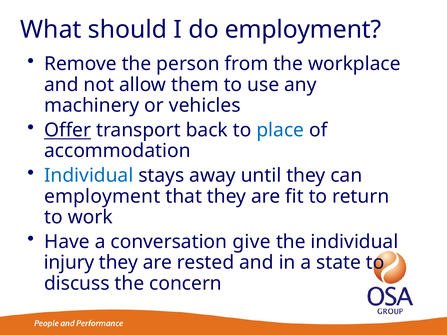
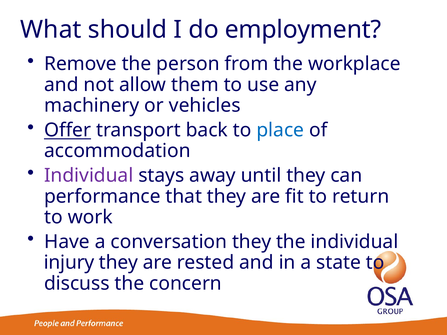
Individual colour: blue -> purple (89, 176)
employment: employment -> performance (102, 196)
conversation give: give -> they (252, 242)
